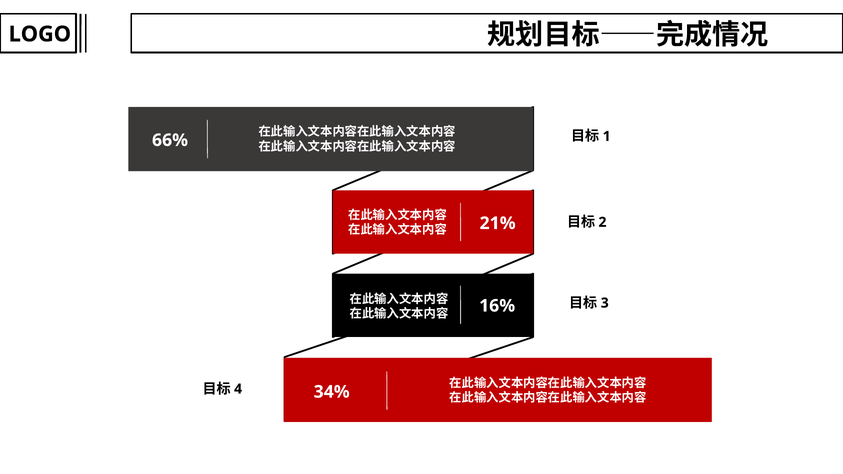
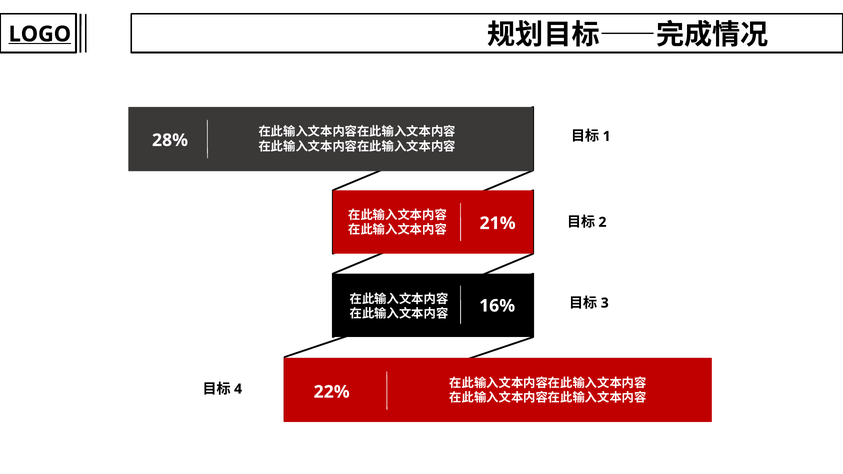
LOGO underline: none -> present (40, 34)
66%: 66% -> 28% (170, 140)
34%: 34% -> 22% (332, 392)
